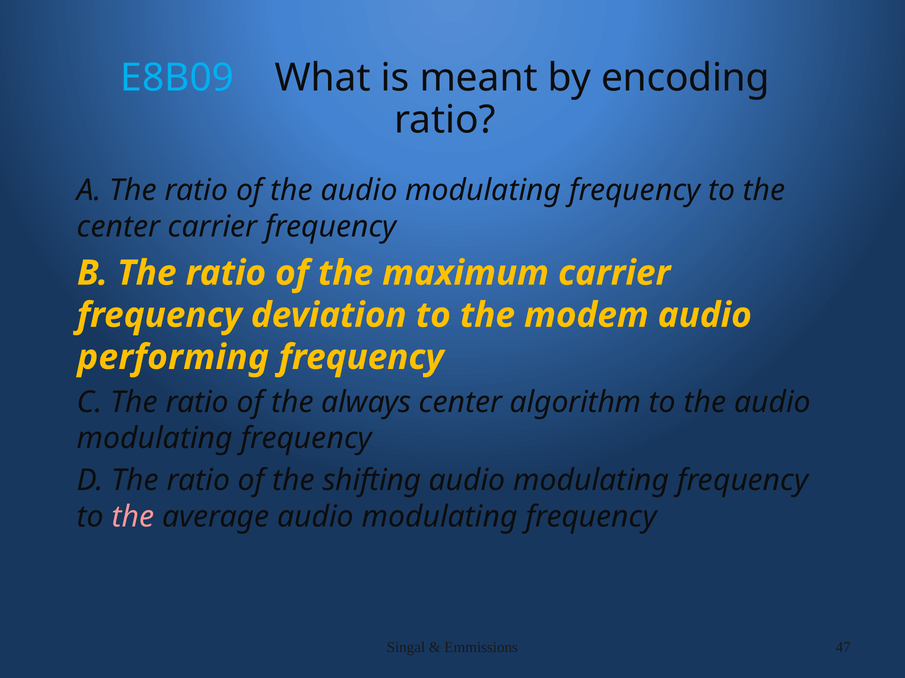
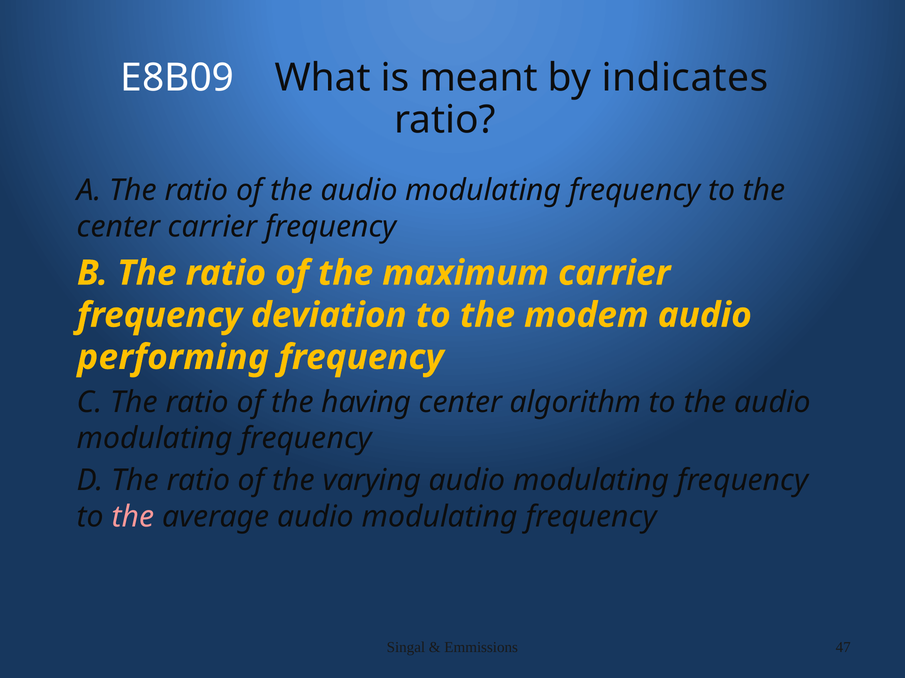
E8B09 colour: light blue -> white (177, 78)
encoding: encoding -> indicates (685, 78)
always: always -> having (366, 403)
shifting: shifting -> varying (372, 481)
